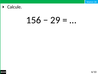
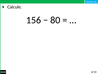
29: 29 -> 80 (55, 20)
